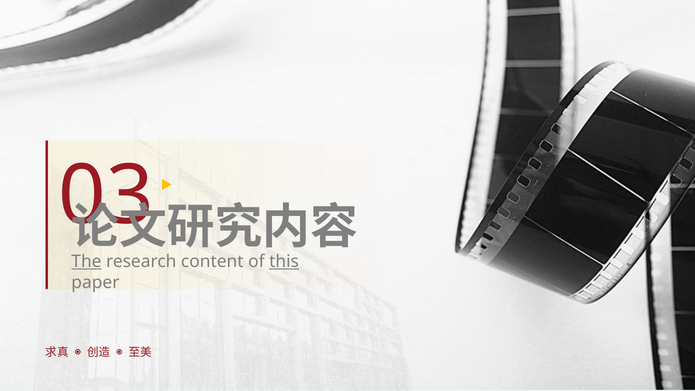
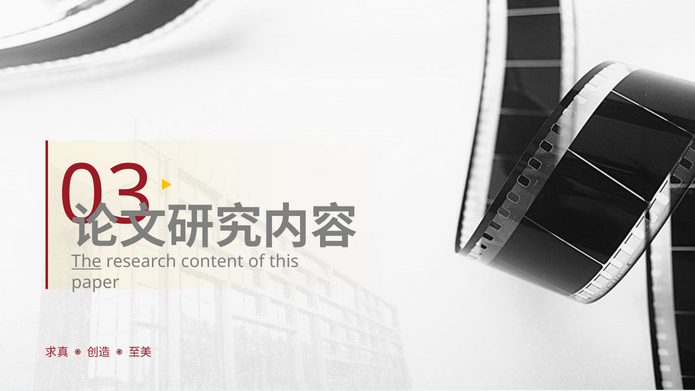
this underline: present -> none (284, 262)
